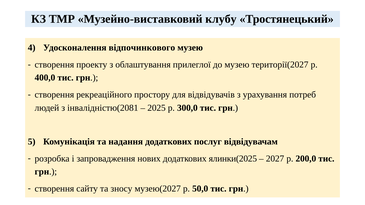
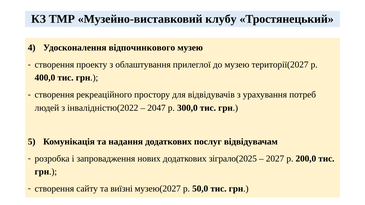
інвалідністю(2081: інвалідністю(2081 -> інвалідністю(2022 (103, 108)
2025: 2025 -> 2047 (157, 108)
ялинки(2025: ялинки(2025 -> зіграло(2025 (233, 159)
зносу: зносу -> виїзні (122, 189)
